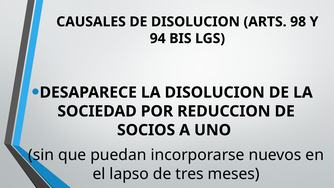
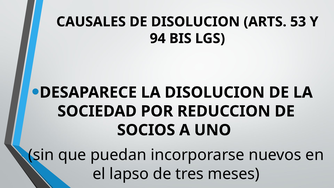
98: 98 -> 53 (298, 22)
